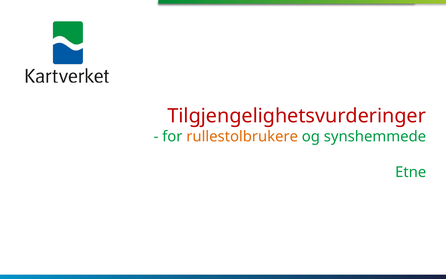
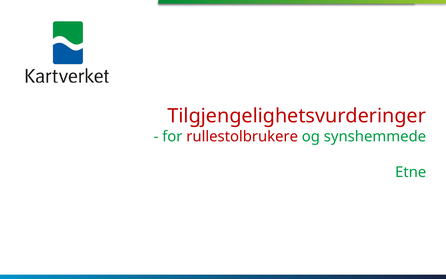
rullestolbrukere colour: orange -> red (242, 136)
